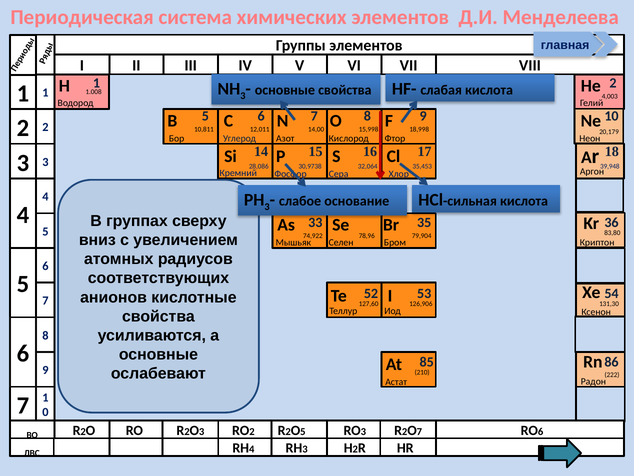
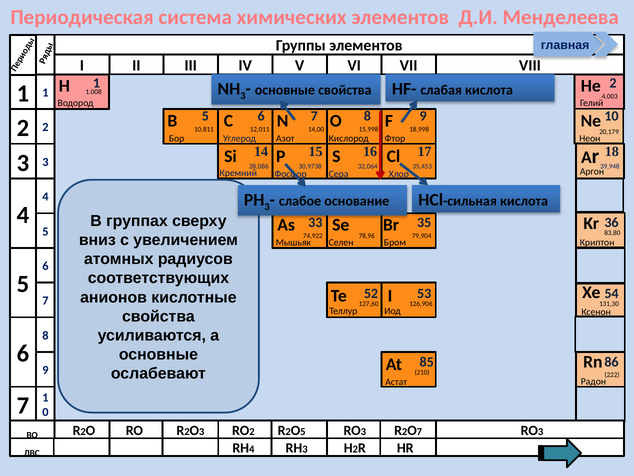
7 RO 6: 6 -> 3 (541, 431)
